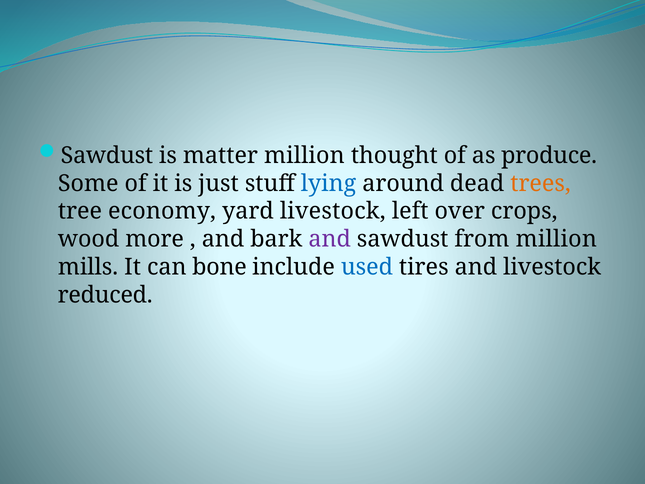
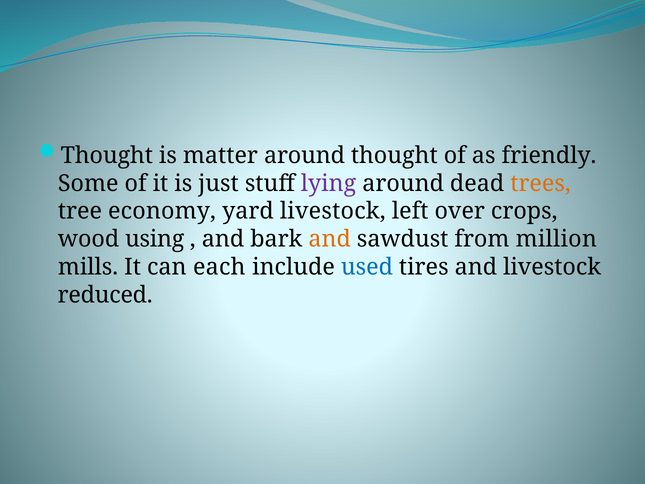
Sawdust: Sawdust -> Thought (107, 155)
matter million: million -> around (304, 155)
produce: produce -> friendly (549, 155)
lying colour: blue -> purple (329, 183)
more: more -> using (155, 239)
and colour: purple -> orange (330, 239)
bone: bone -> each (219, 267)
